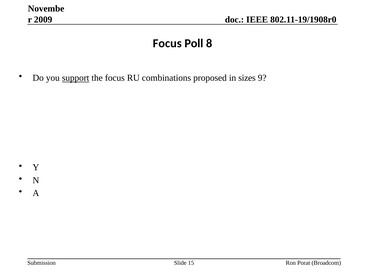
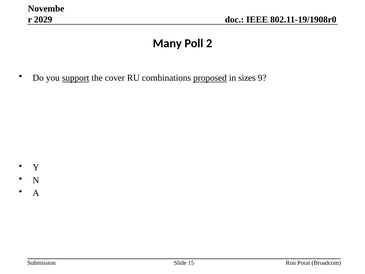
2009: 2009 -> 2029 (43, 19)
Focus: Focus -> Many (167, 43)
8: 8 -> 2 (209, 43)
the focus: focus -> cover (115, 78)
proposed underline: none -> present (210, 78)
